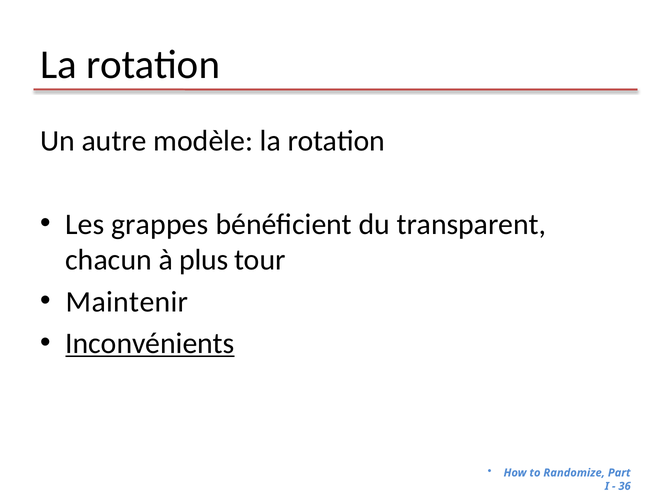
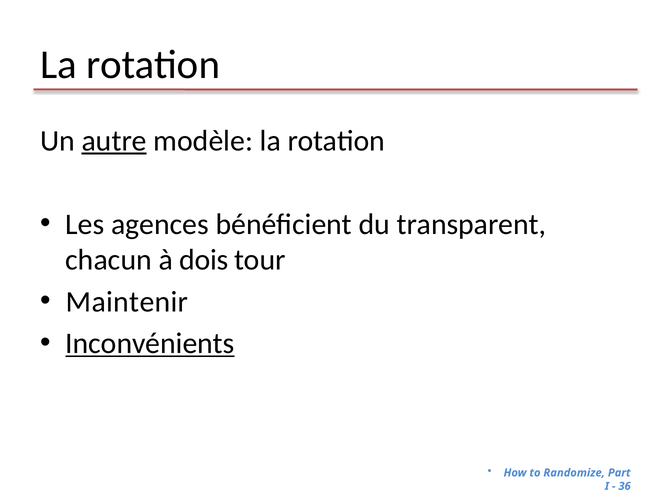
autre underline: none -> present (114, 141)
grappes: grappes -> agences (160, 224)
plus: plus -> dois (204, 260)
